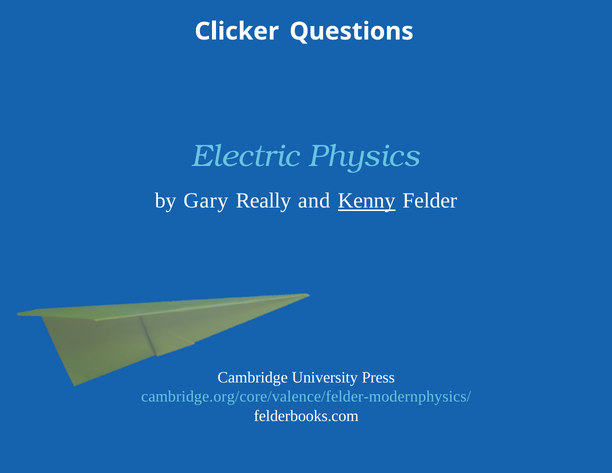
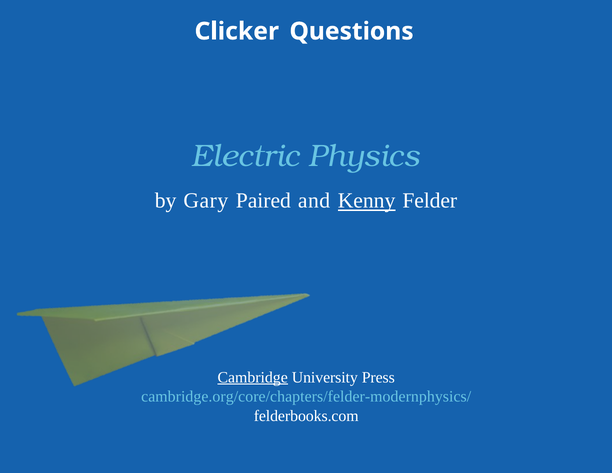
Really: Really -> Paired (263, 201)
Cambridge underline: none -> present (253, 377)
cambridge.org/core/valence/felder-modernphysics/: cambridge.org/core/valence/felder-modernphysics/ -> cambridge.org/core/chapters/felder-modernphysics/ (306, 397)
